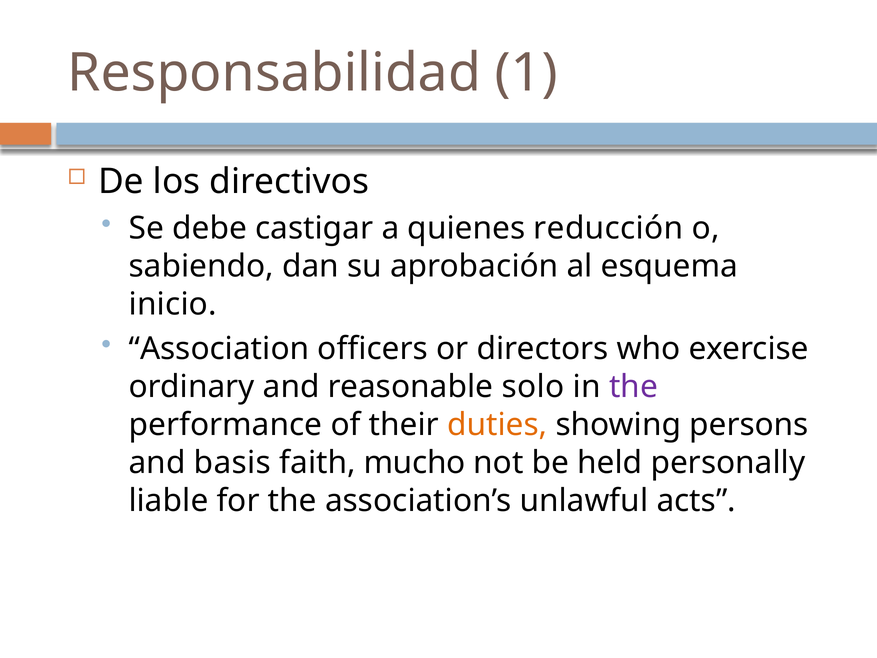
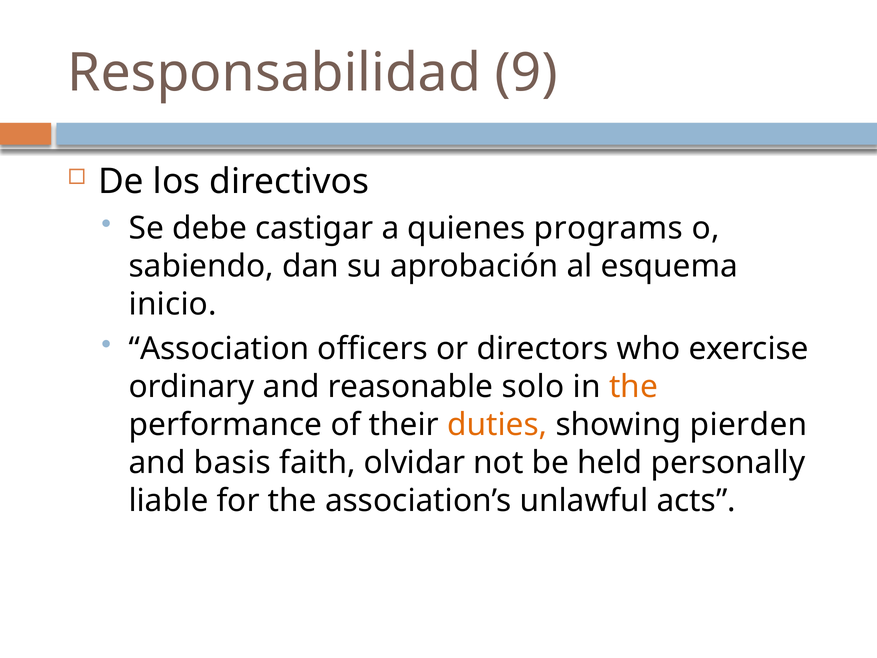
1: 1 -> 9 (526, 73)
reducción: reducción -> programs (608, 228)
the colour: purple -> orange (633, 387)
persons: persons -> pierden (749, 425)
mucho: mucho -> olvidar (415, 463)
